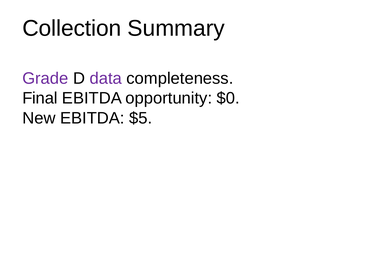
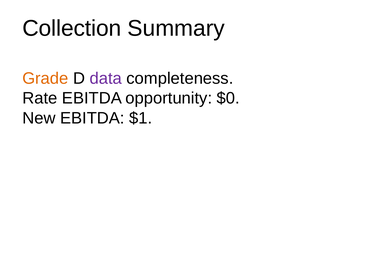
Grade colour: purple -> orange (45, 78)
Final: Final -> Rate (40, 98)
$5: $5 -> $1 (141, 118)
